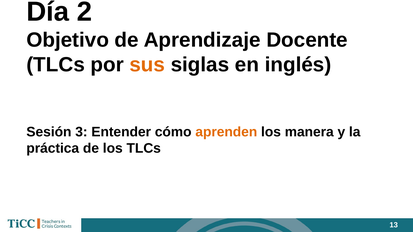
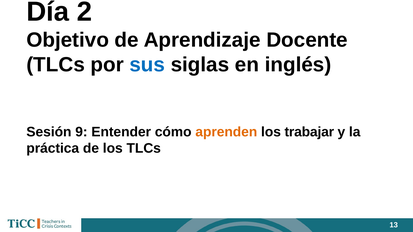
sus colour: orange -> blue (147, 65)
3: 3 -> 9 (81, 132)
manera: manera -> trabajar (309, 132)
